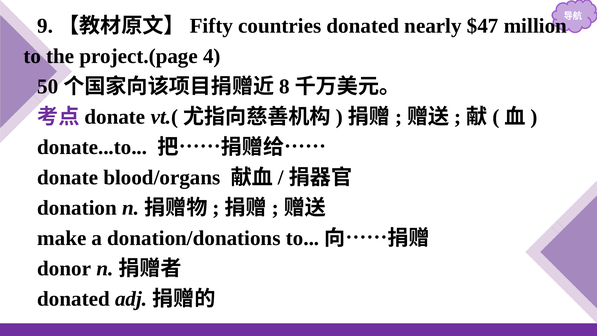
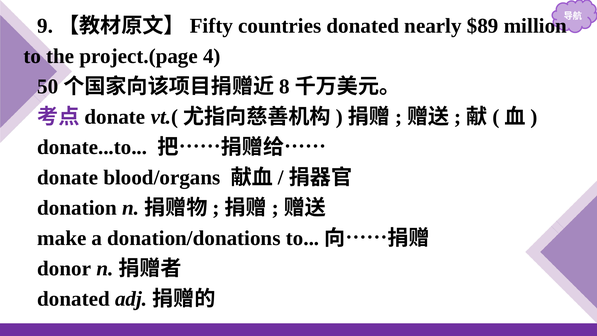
$47: $47 -> $89 (483, 26)
